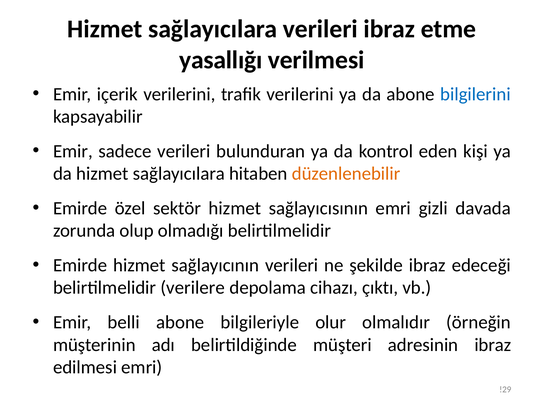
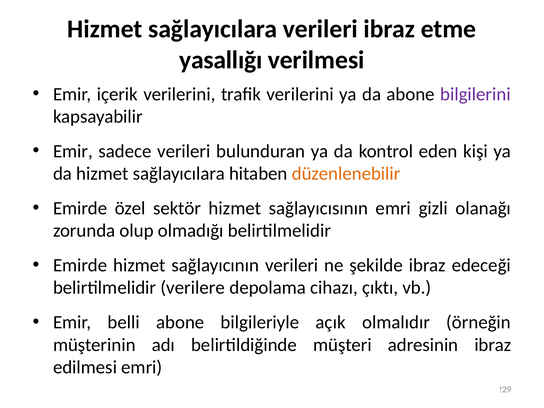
bilgilerini colour: blue -> purple (475, 94)
davada: davada -> olanağı (483, 208)
olur: olur -> açık (331, 322)
